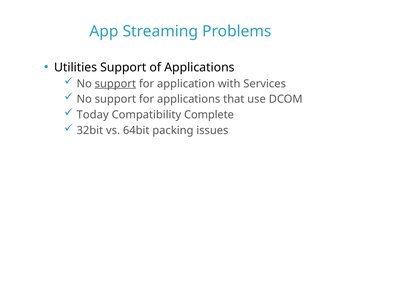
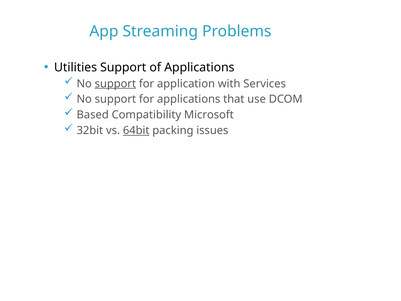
Today: Today -> Based (93, 115)
Complete: Complete -> Microsoft (209, 115)
64bit underline: none -> present (136, 130)
